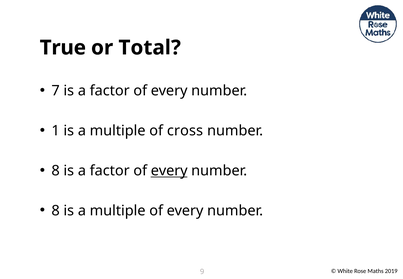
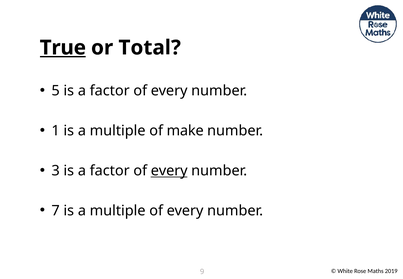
True underline: none -> present (63, 48)
7: 7 -> 5 (56, 91)
cross: cross -> make (185, 131)
8: 8 -> 3 (56, 171)
8: 8 -> 7 (56, 211)
